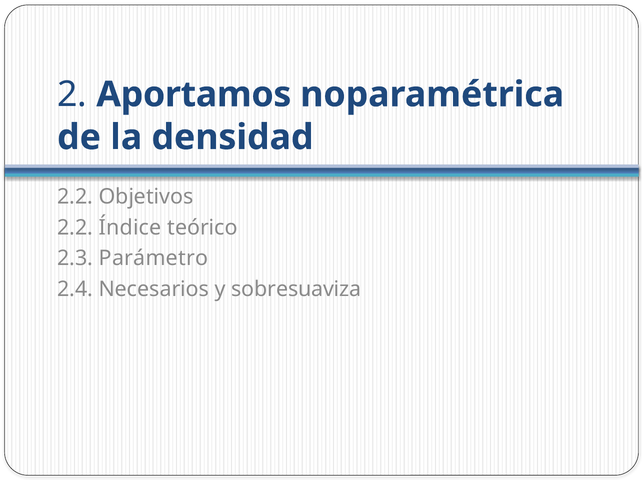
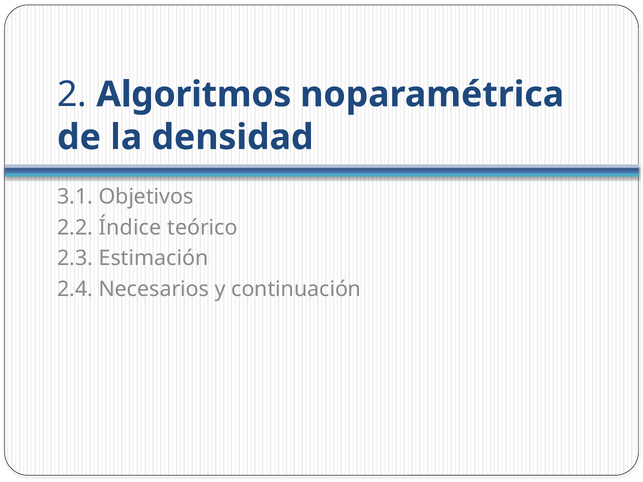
Aportamos: Aportamos -> Algoritmos (194, 95)
2.2: 2.2 -> 3.1 (75, 197)
Parámetro: Parámetro -> Estimación (154, 259)
sobresuaviza: sobresuaviza -> continuación (296, 289)
